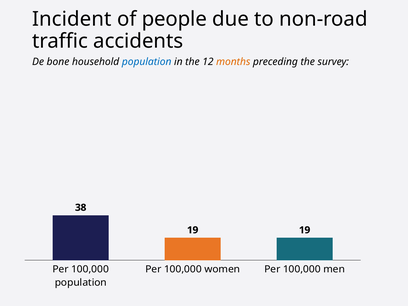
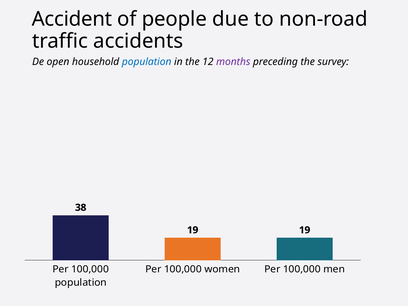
Incident: Incident -> Accident (72, 19)
bone: bone -> open (58, 62)
months colour: orange -> purple (233, 62)
